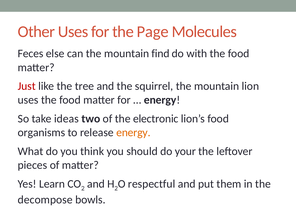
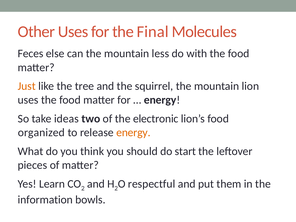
Page: Page -> Final (153, 32)
find: find -> less (160, 54)
Just colour: red -> orange (27, 86)
organisms: organisms -> organized (41, 133)
your: your -> start (185, 151)
decompose: decompose -> information (45, 200)
